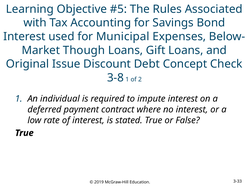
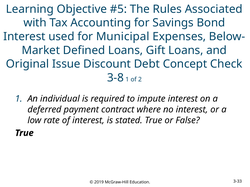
Though: Though -> Defined (84, 50)
